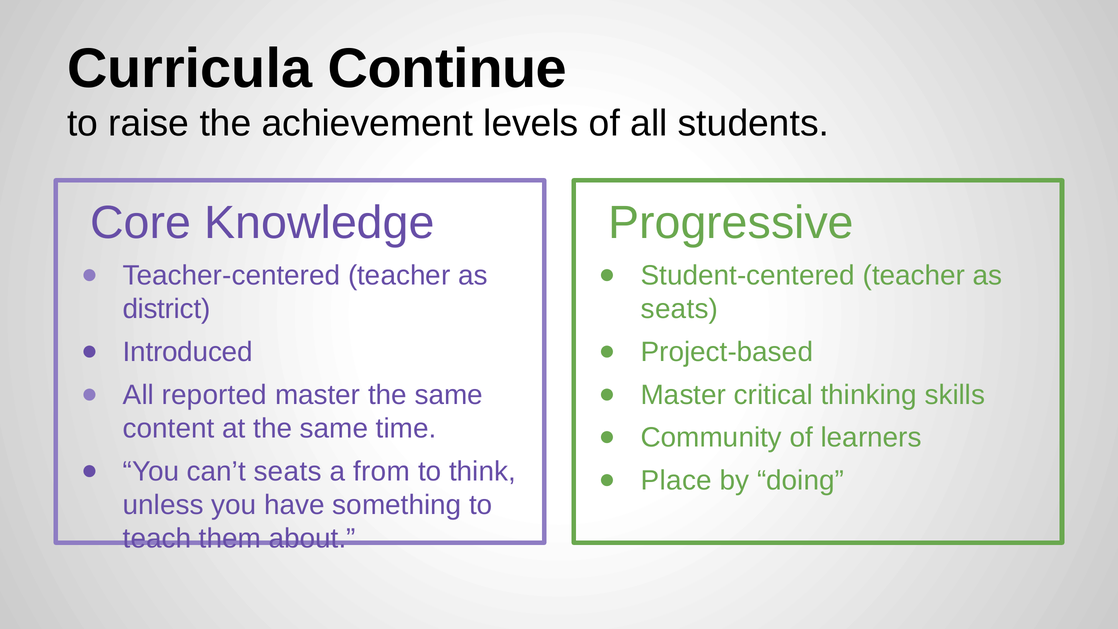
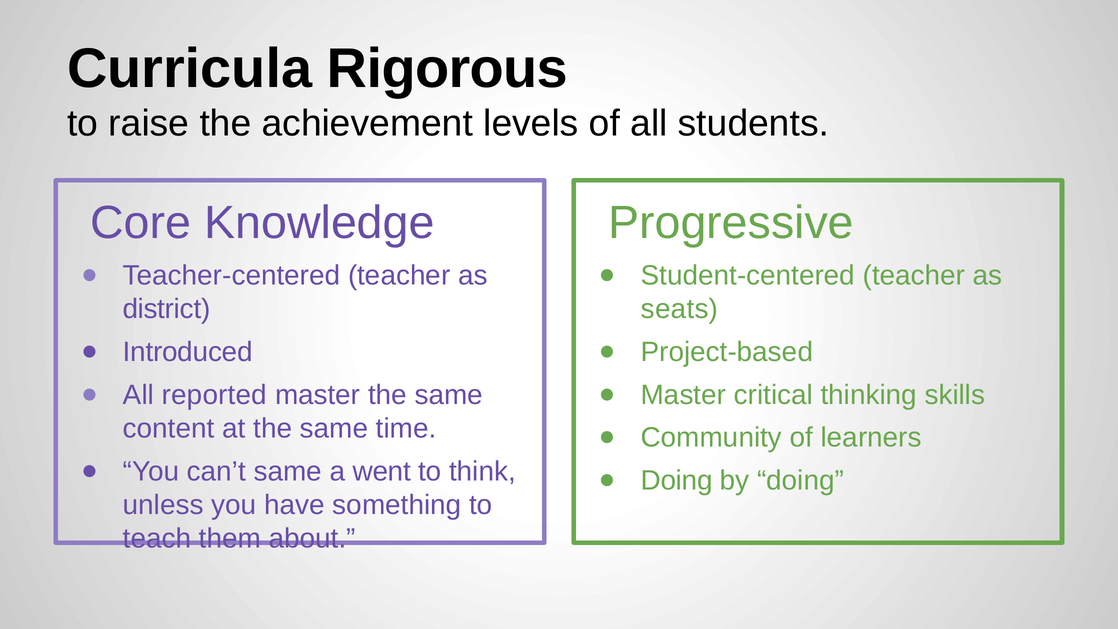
Continue: Continue -> Rigorous (447, 69)
can’t seats: seats -> same (288, 471)
from: from -> went (382, 471)
Place: Place -> Doing (677, 481)
